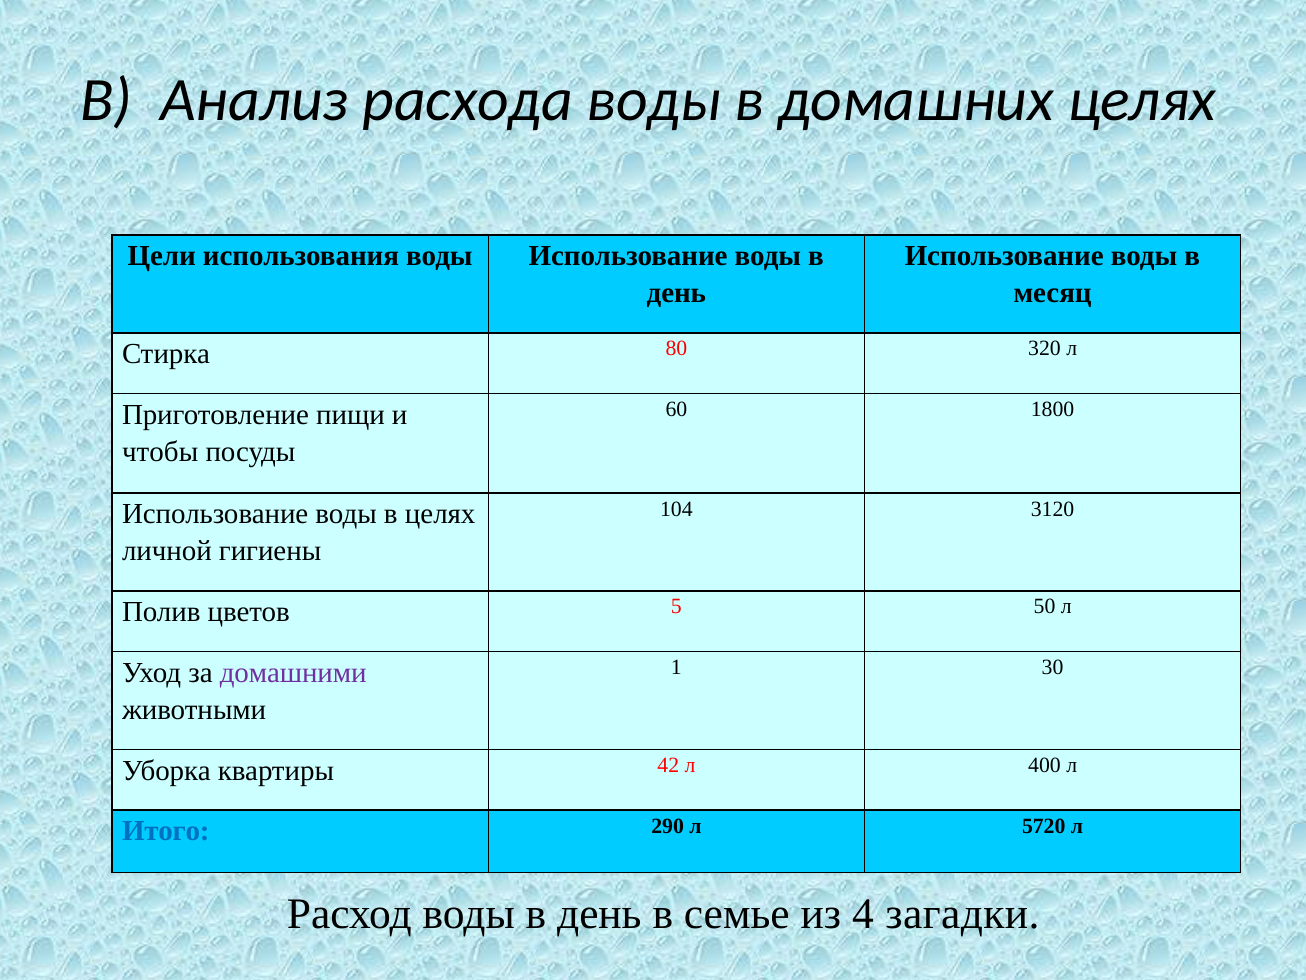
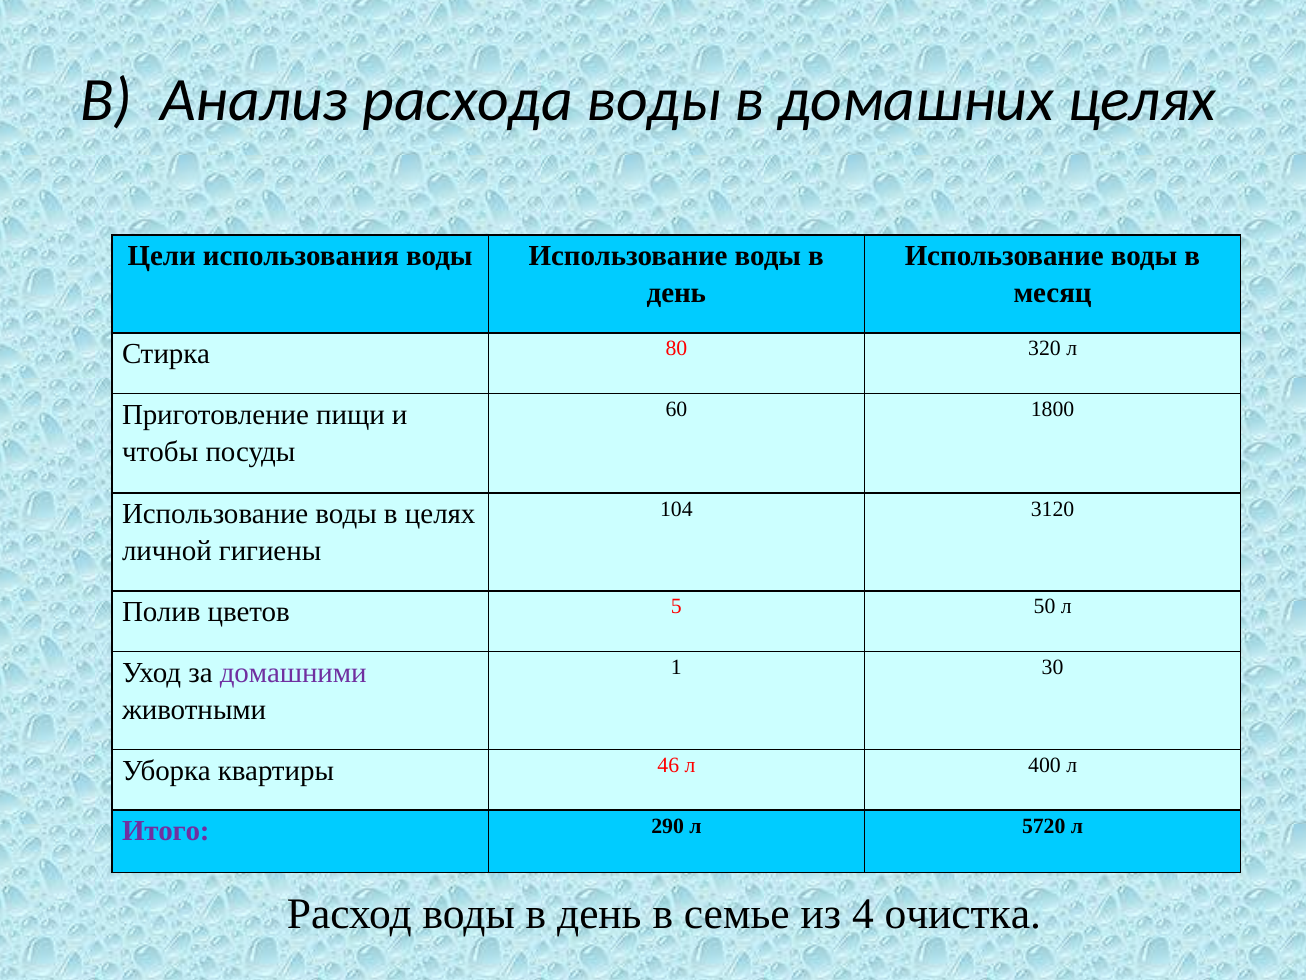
42: 42 -> 46 (668, 765)
Итого colour: blue -> purple (166, 831)
загадки: загадки -> очистка (963, 914)
